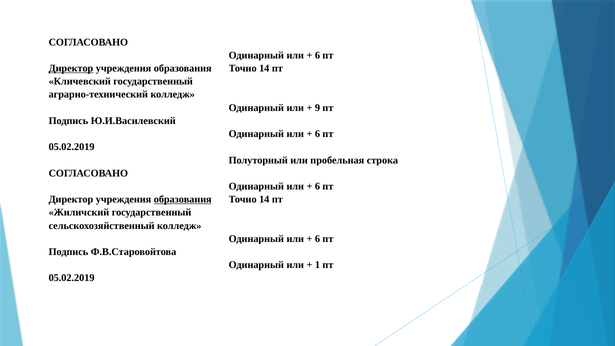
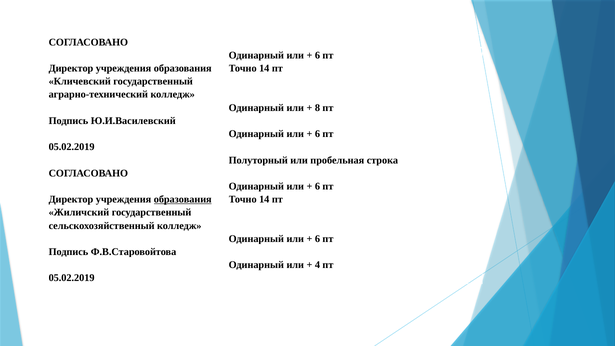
Директор underline: present -> none (71, 68)
9: 9 -> 8 (317, 108)
1: 1 -> 4 (317, 265)
